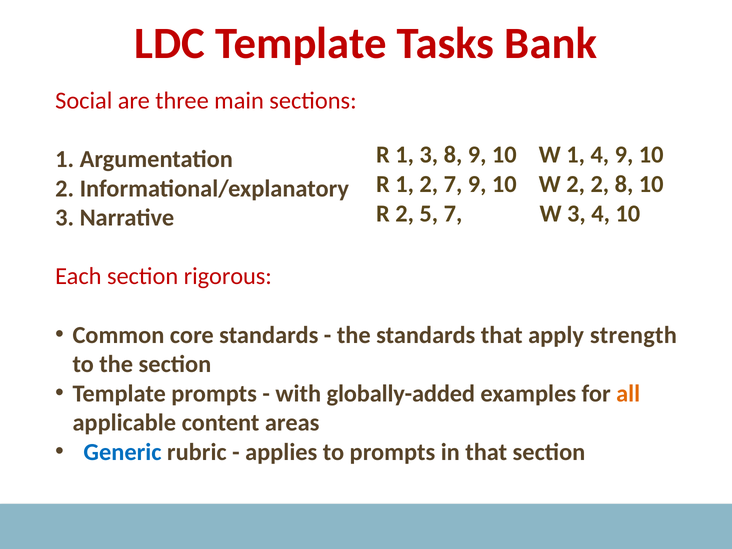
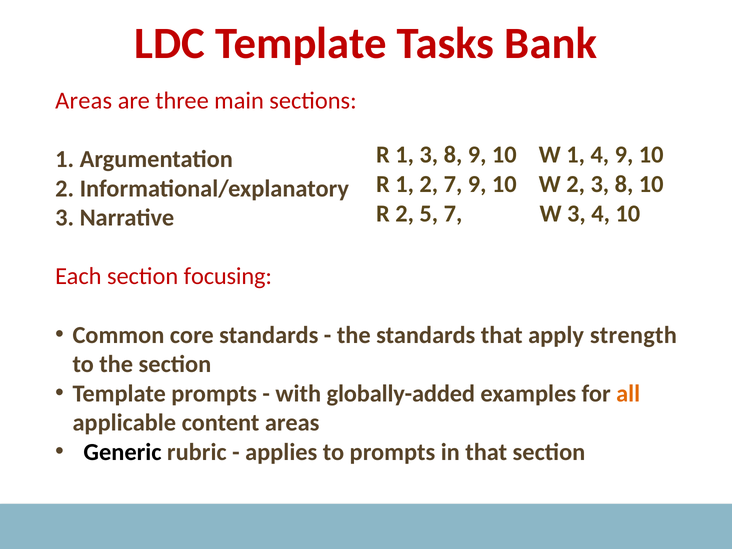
Social: Social -> Areas (84, 101)
2 2: 2 -> 3 (600, 184)
rigorous: rigorous -> focusing (228, 276)
Generic colour: blue -> black (122, 452)
